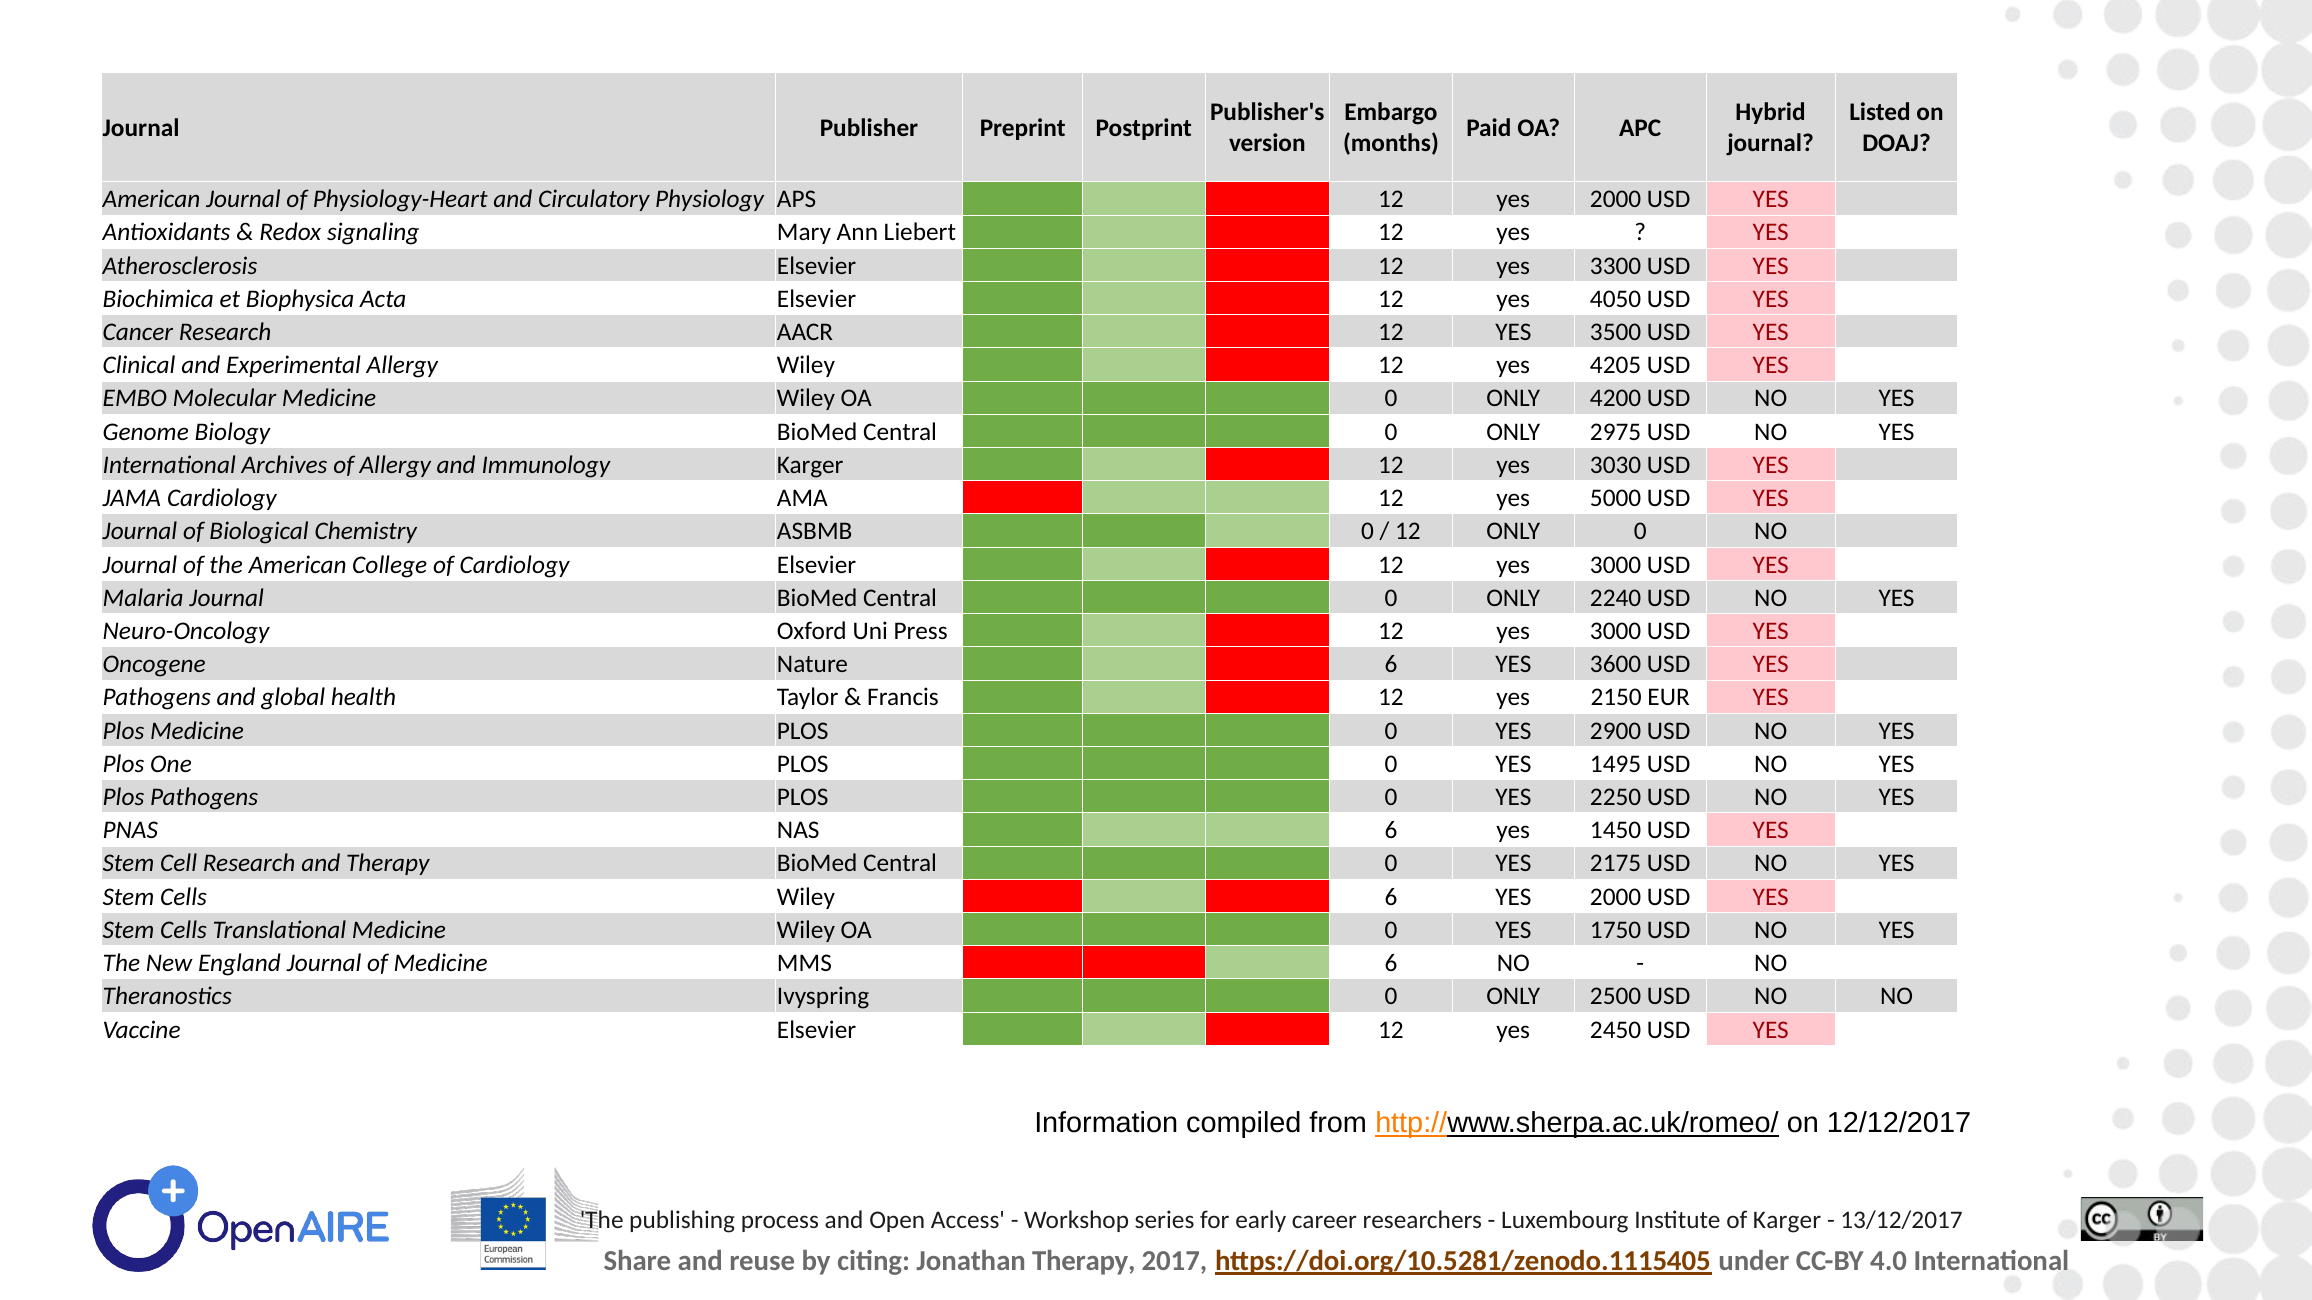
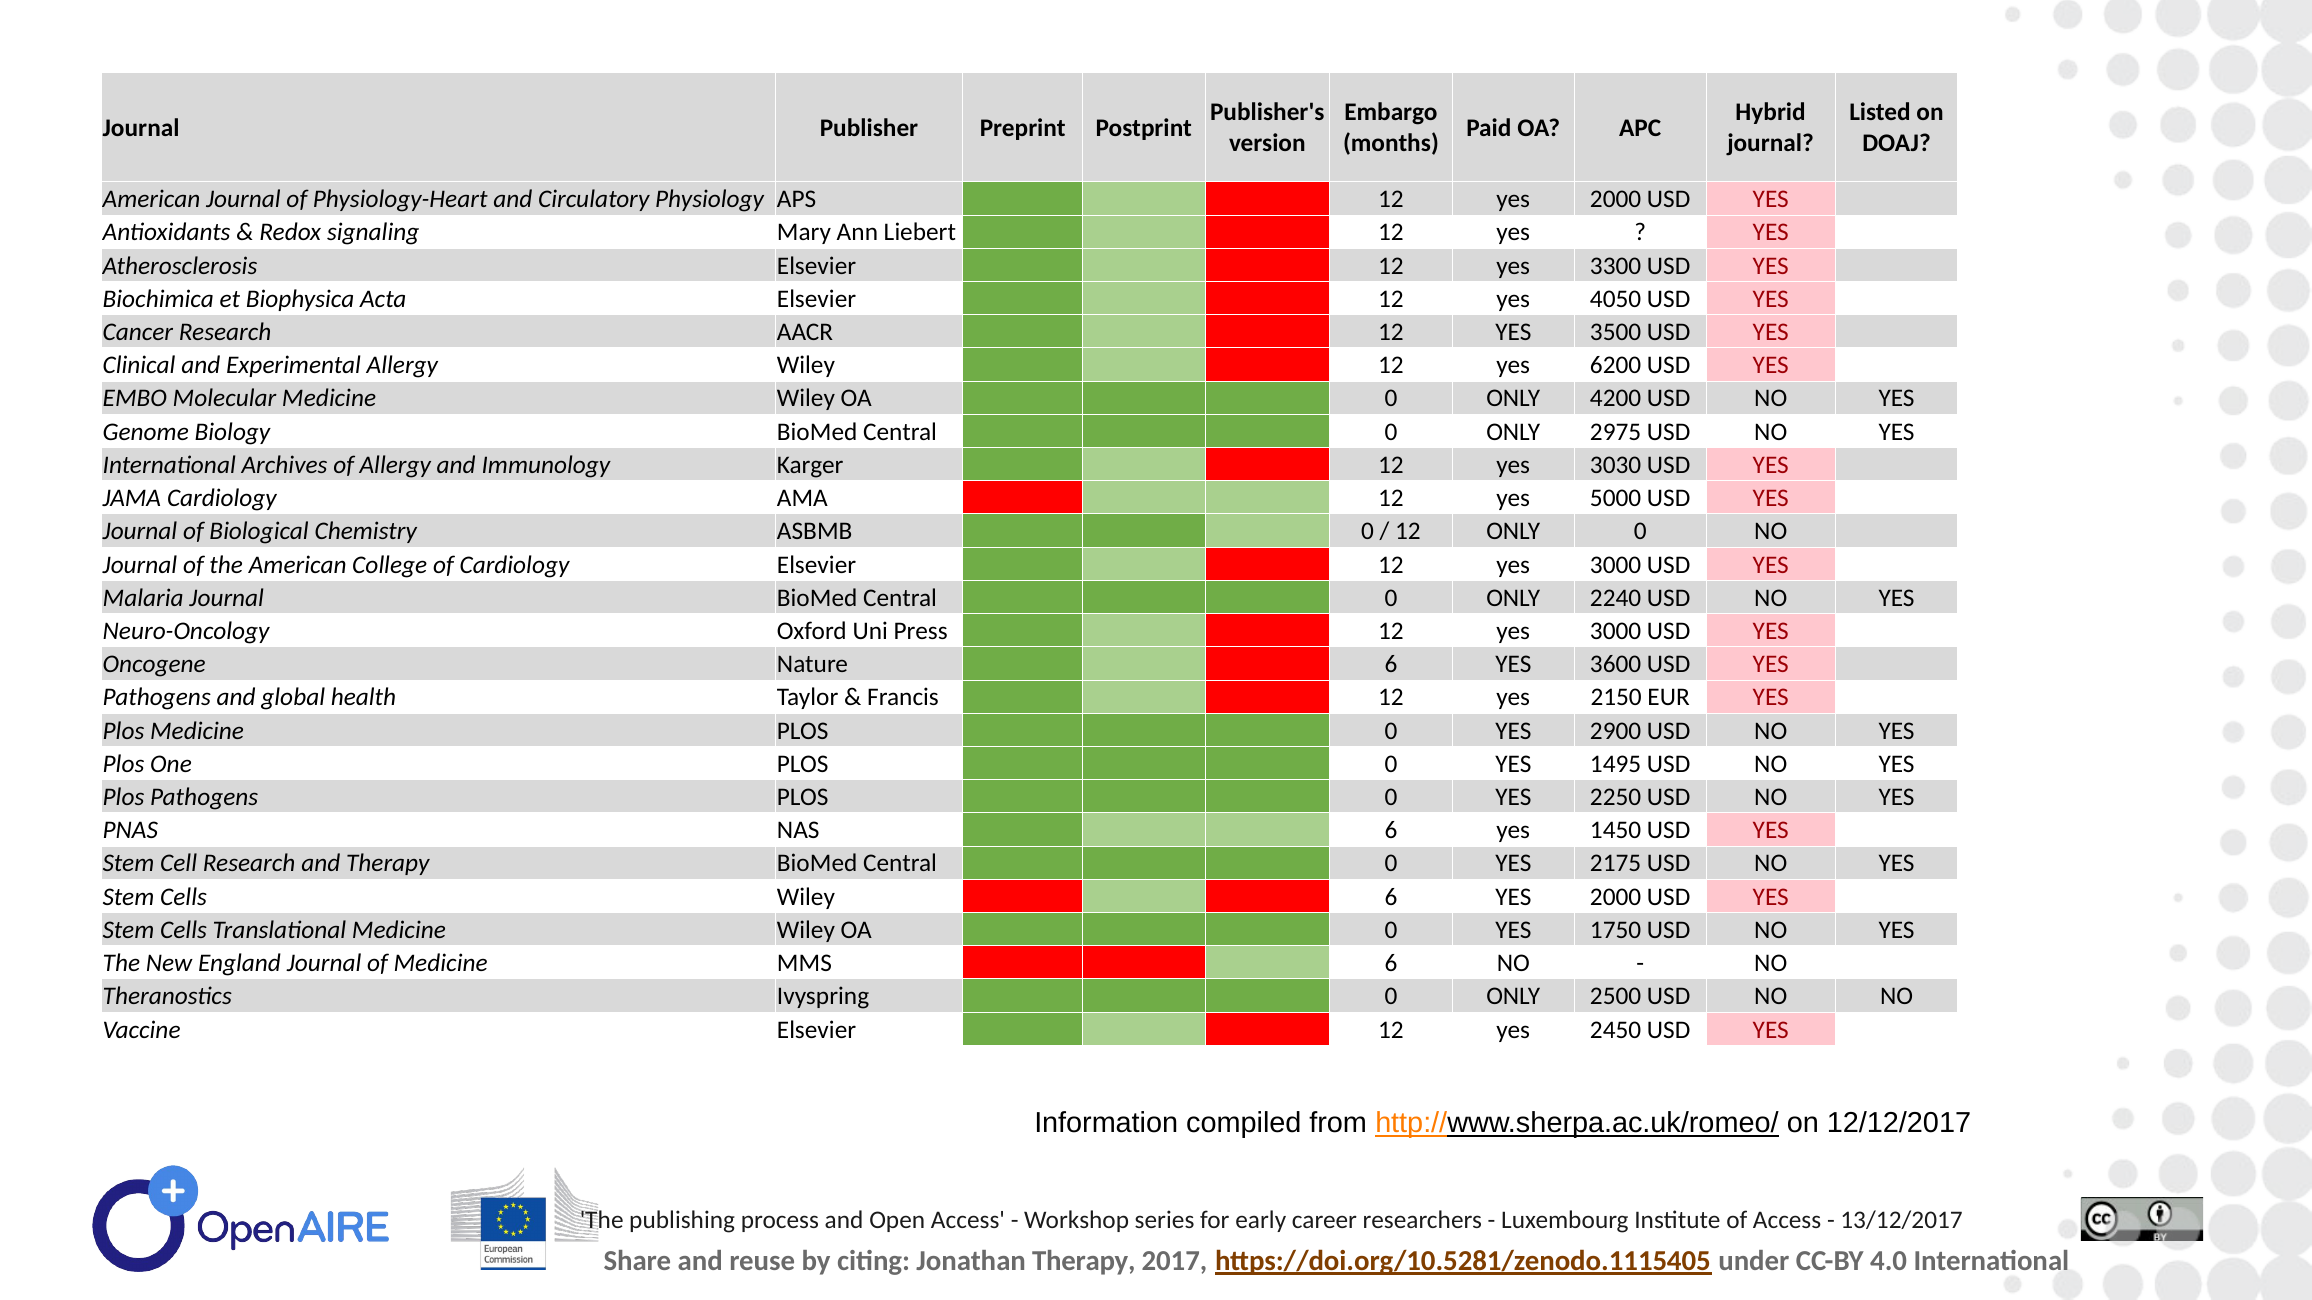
4205: 4205 -> 6200 (1616, 366)
of Karger: Karger -> Access (1787, 1221)
